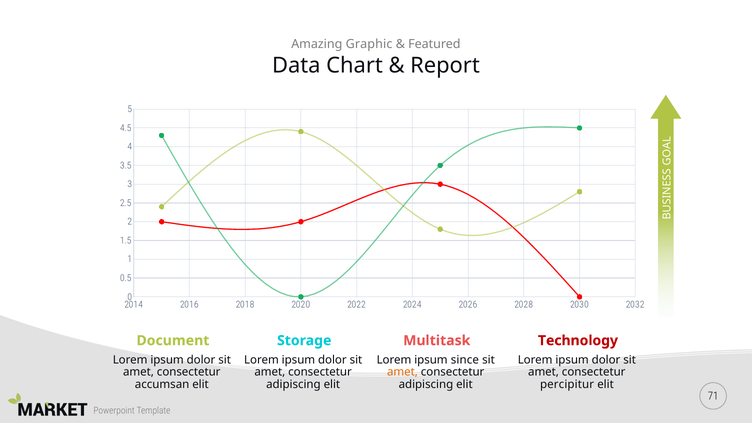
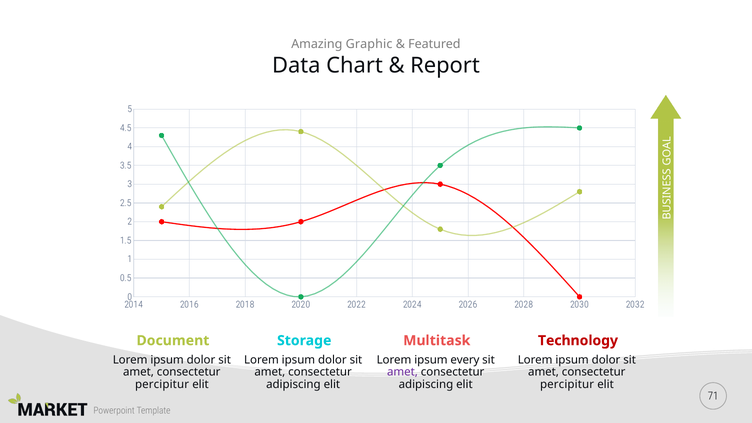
since: since -> every (465, 360)
amet colour: orange -> purple (402, 372)
accumsan: accumsan -> percipitur (162, 384)
